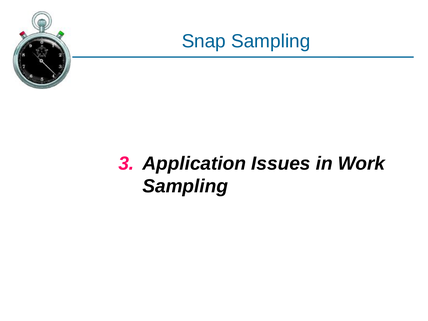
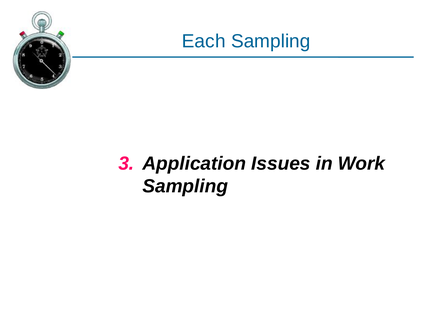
Snap: Snap -> Each (204, 41)
